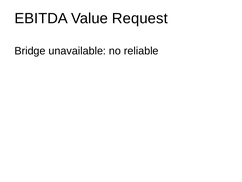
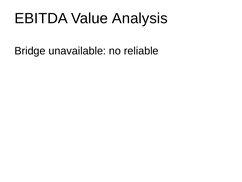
Request: Request -> Analysis (140, 18)
